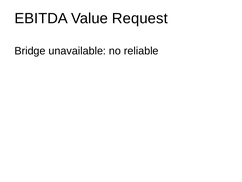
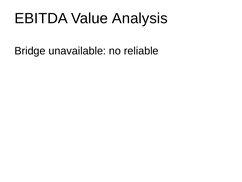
Request: Request -> Analysis (140, 18)
